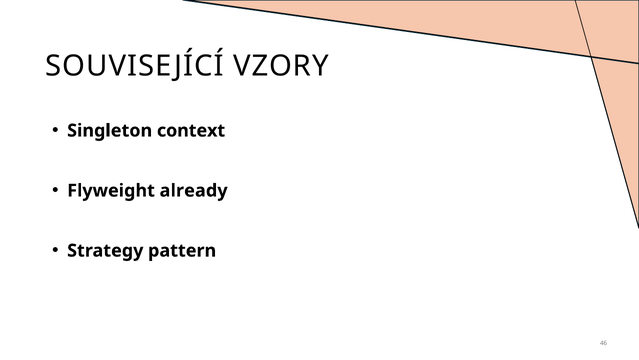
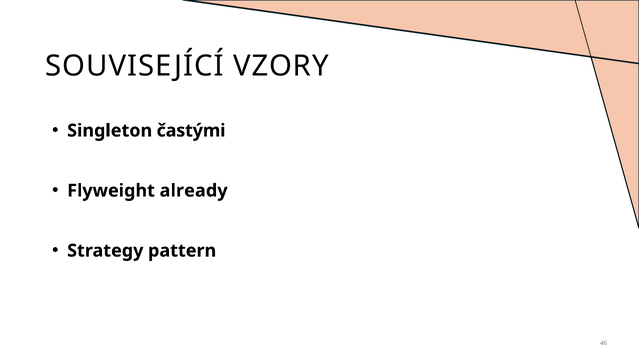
context: context -> častými (191, 130)
